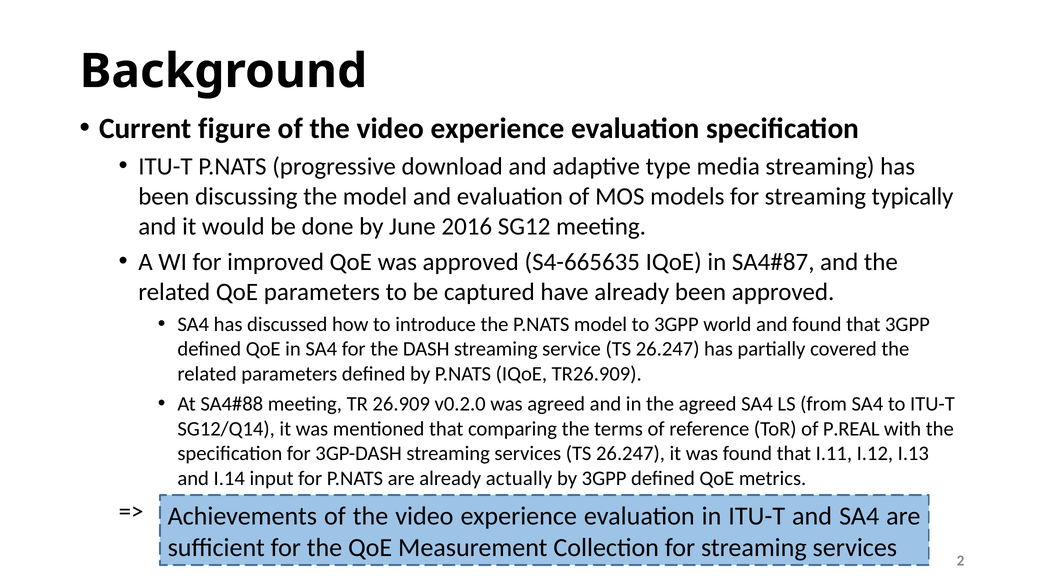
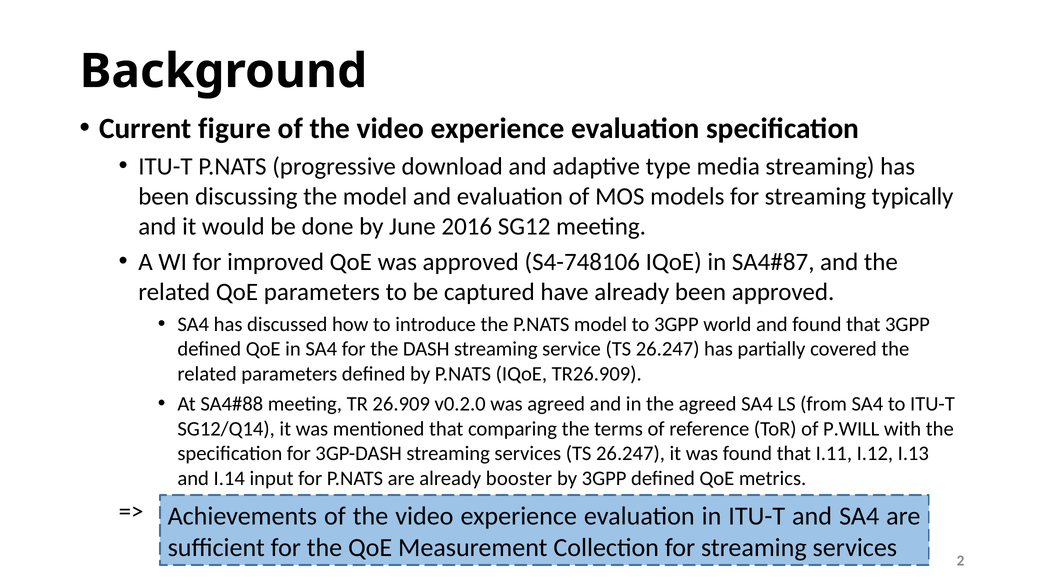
S4-665635: S4-665635 -> S4-748106 (582, 262)
P.REAL: P.REAL -> P.WILL (851, 429)
actually: actually -> booster (519, 479)
